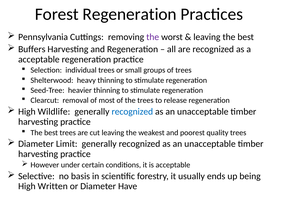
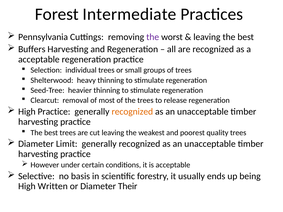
Forest Regeneration: Regeneration -> Intermediate (129, 14)
High Wildlife: Wildlife -> Practice (54, 112)
recognized colour: blue -> orange (132, 112)
Have: Have -> Their (128, 186)
